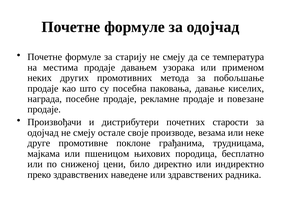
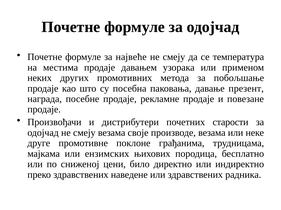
старију: старију -> највеће (131, 57)
киселих: киселих -> презент (246, 89)
смеју остале: остале -> везама (112, 133)
пшеницом: пшеницом -> ензимских (107, 154)
